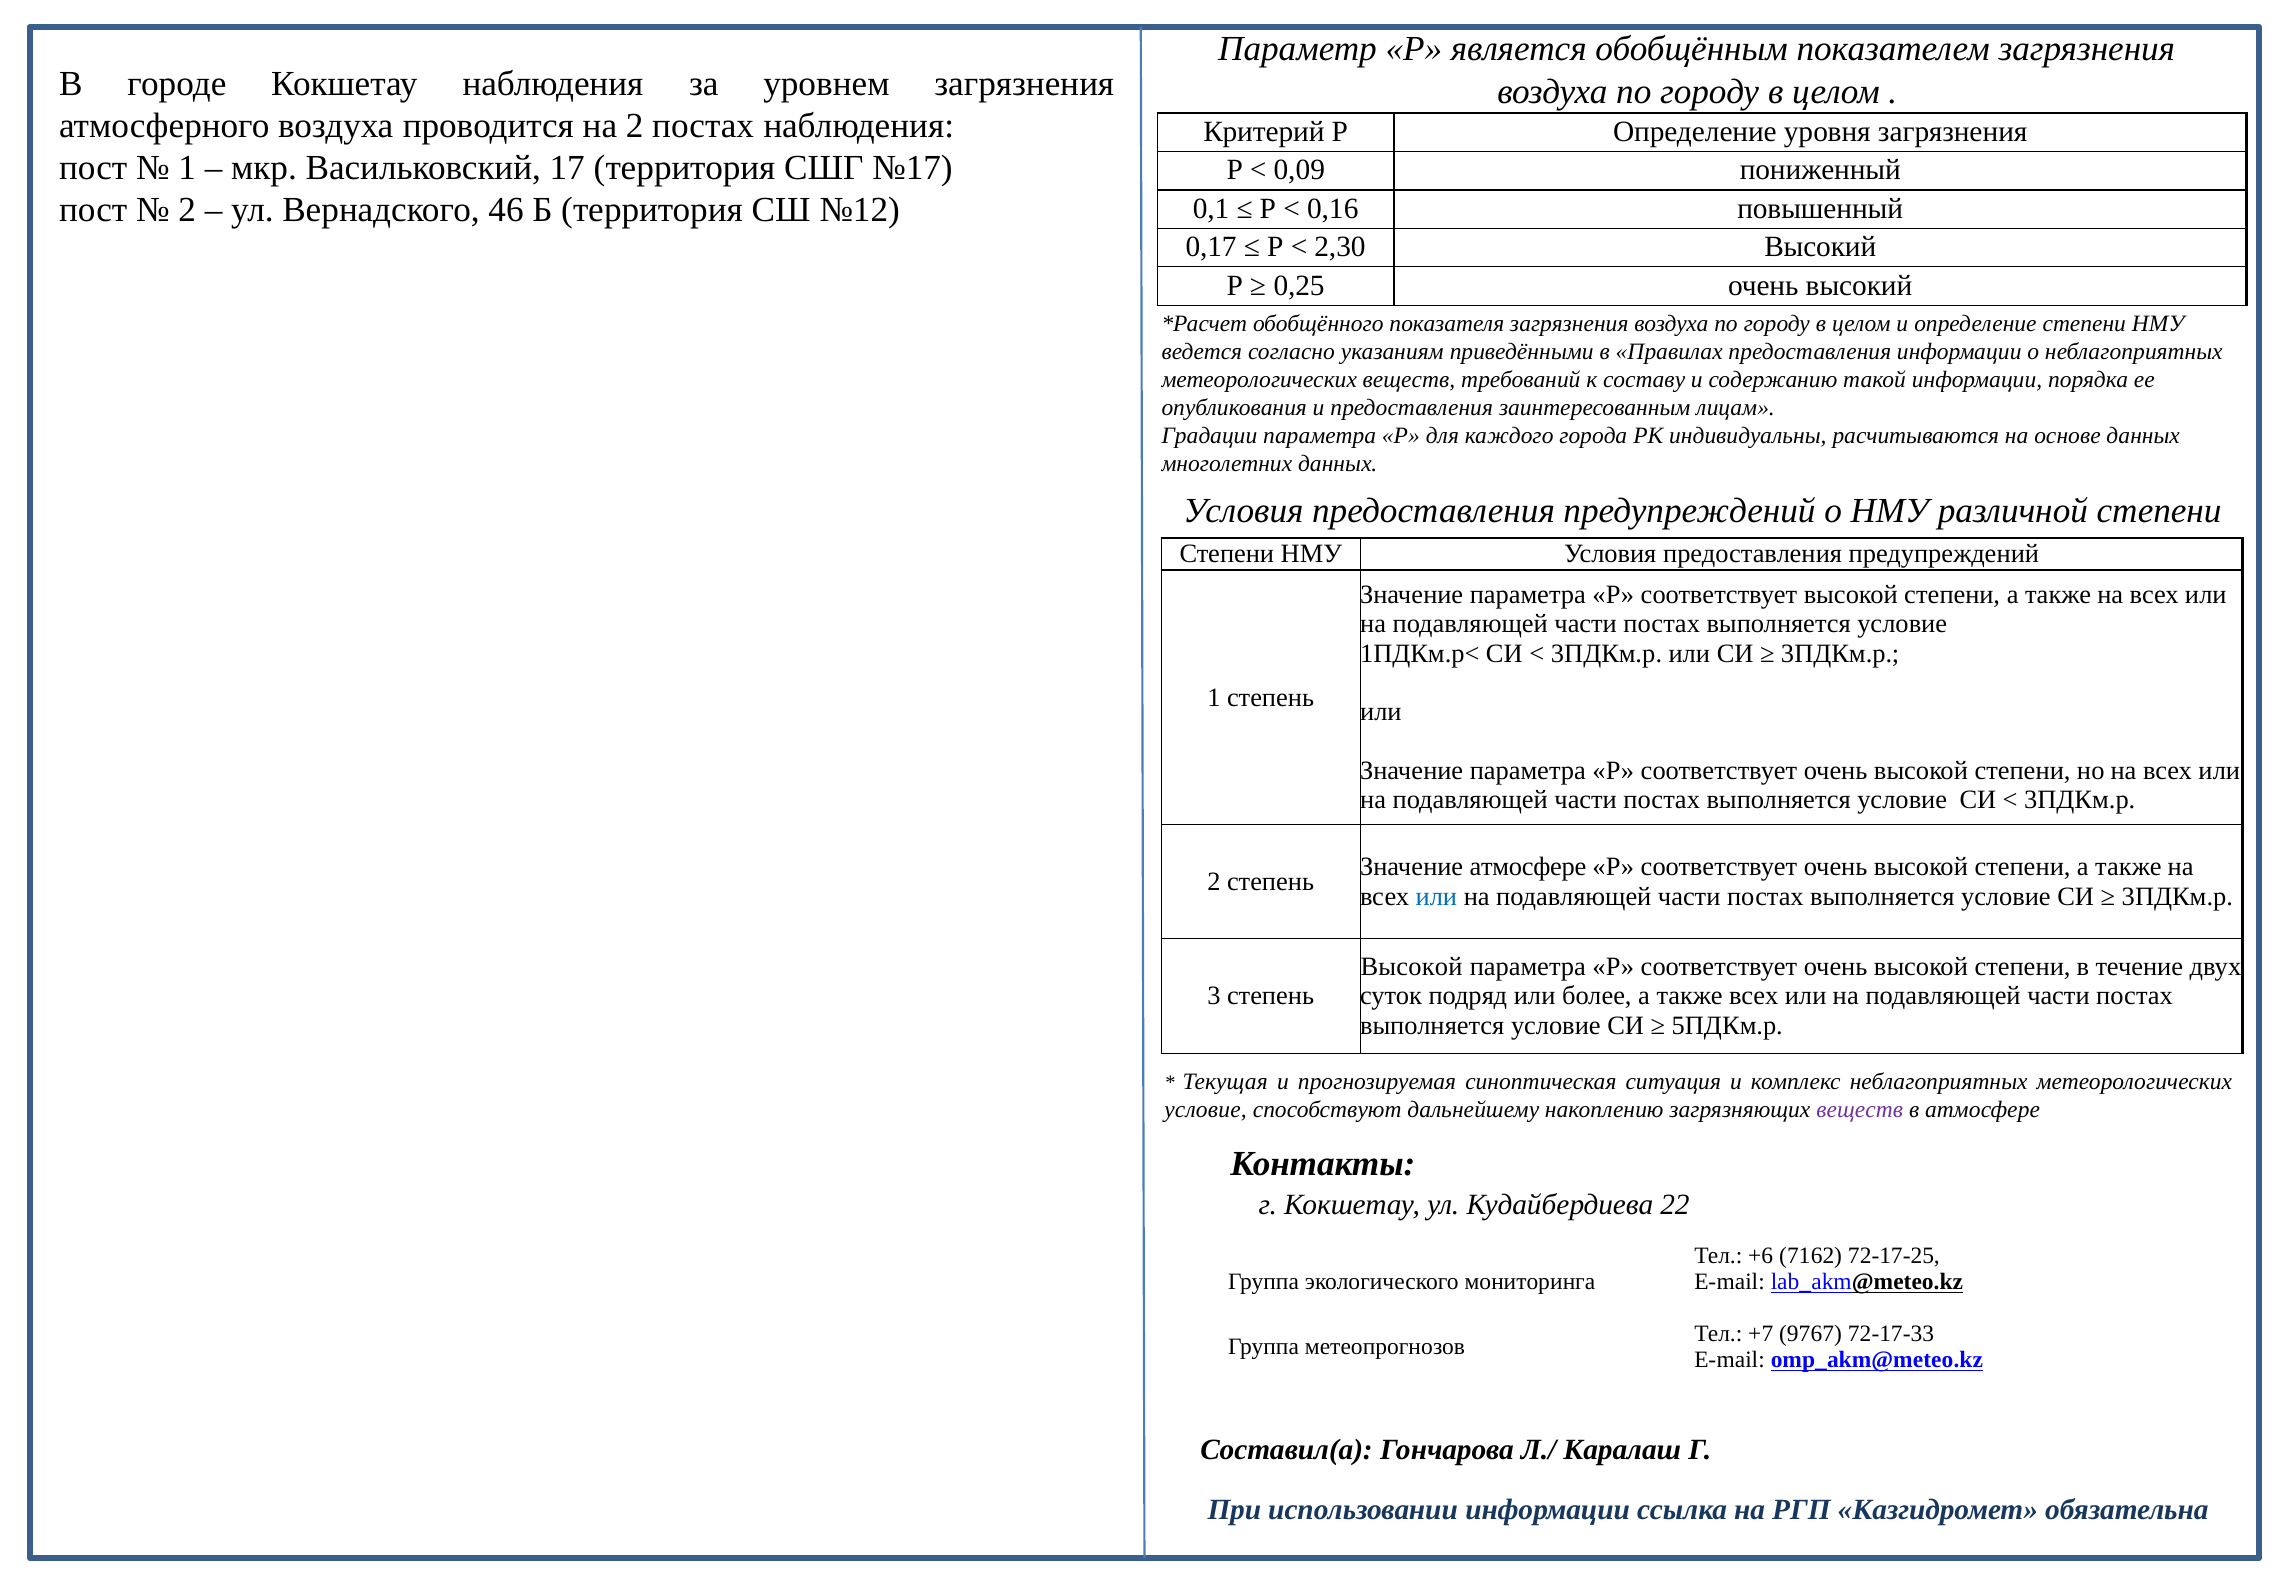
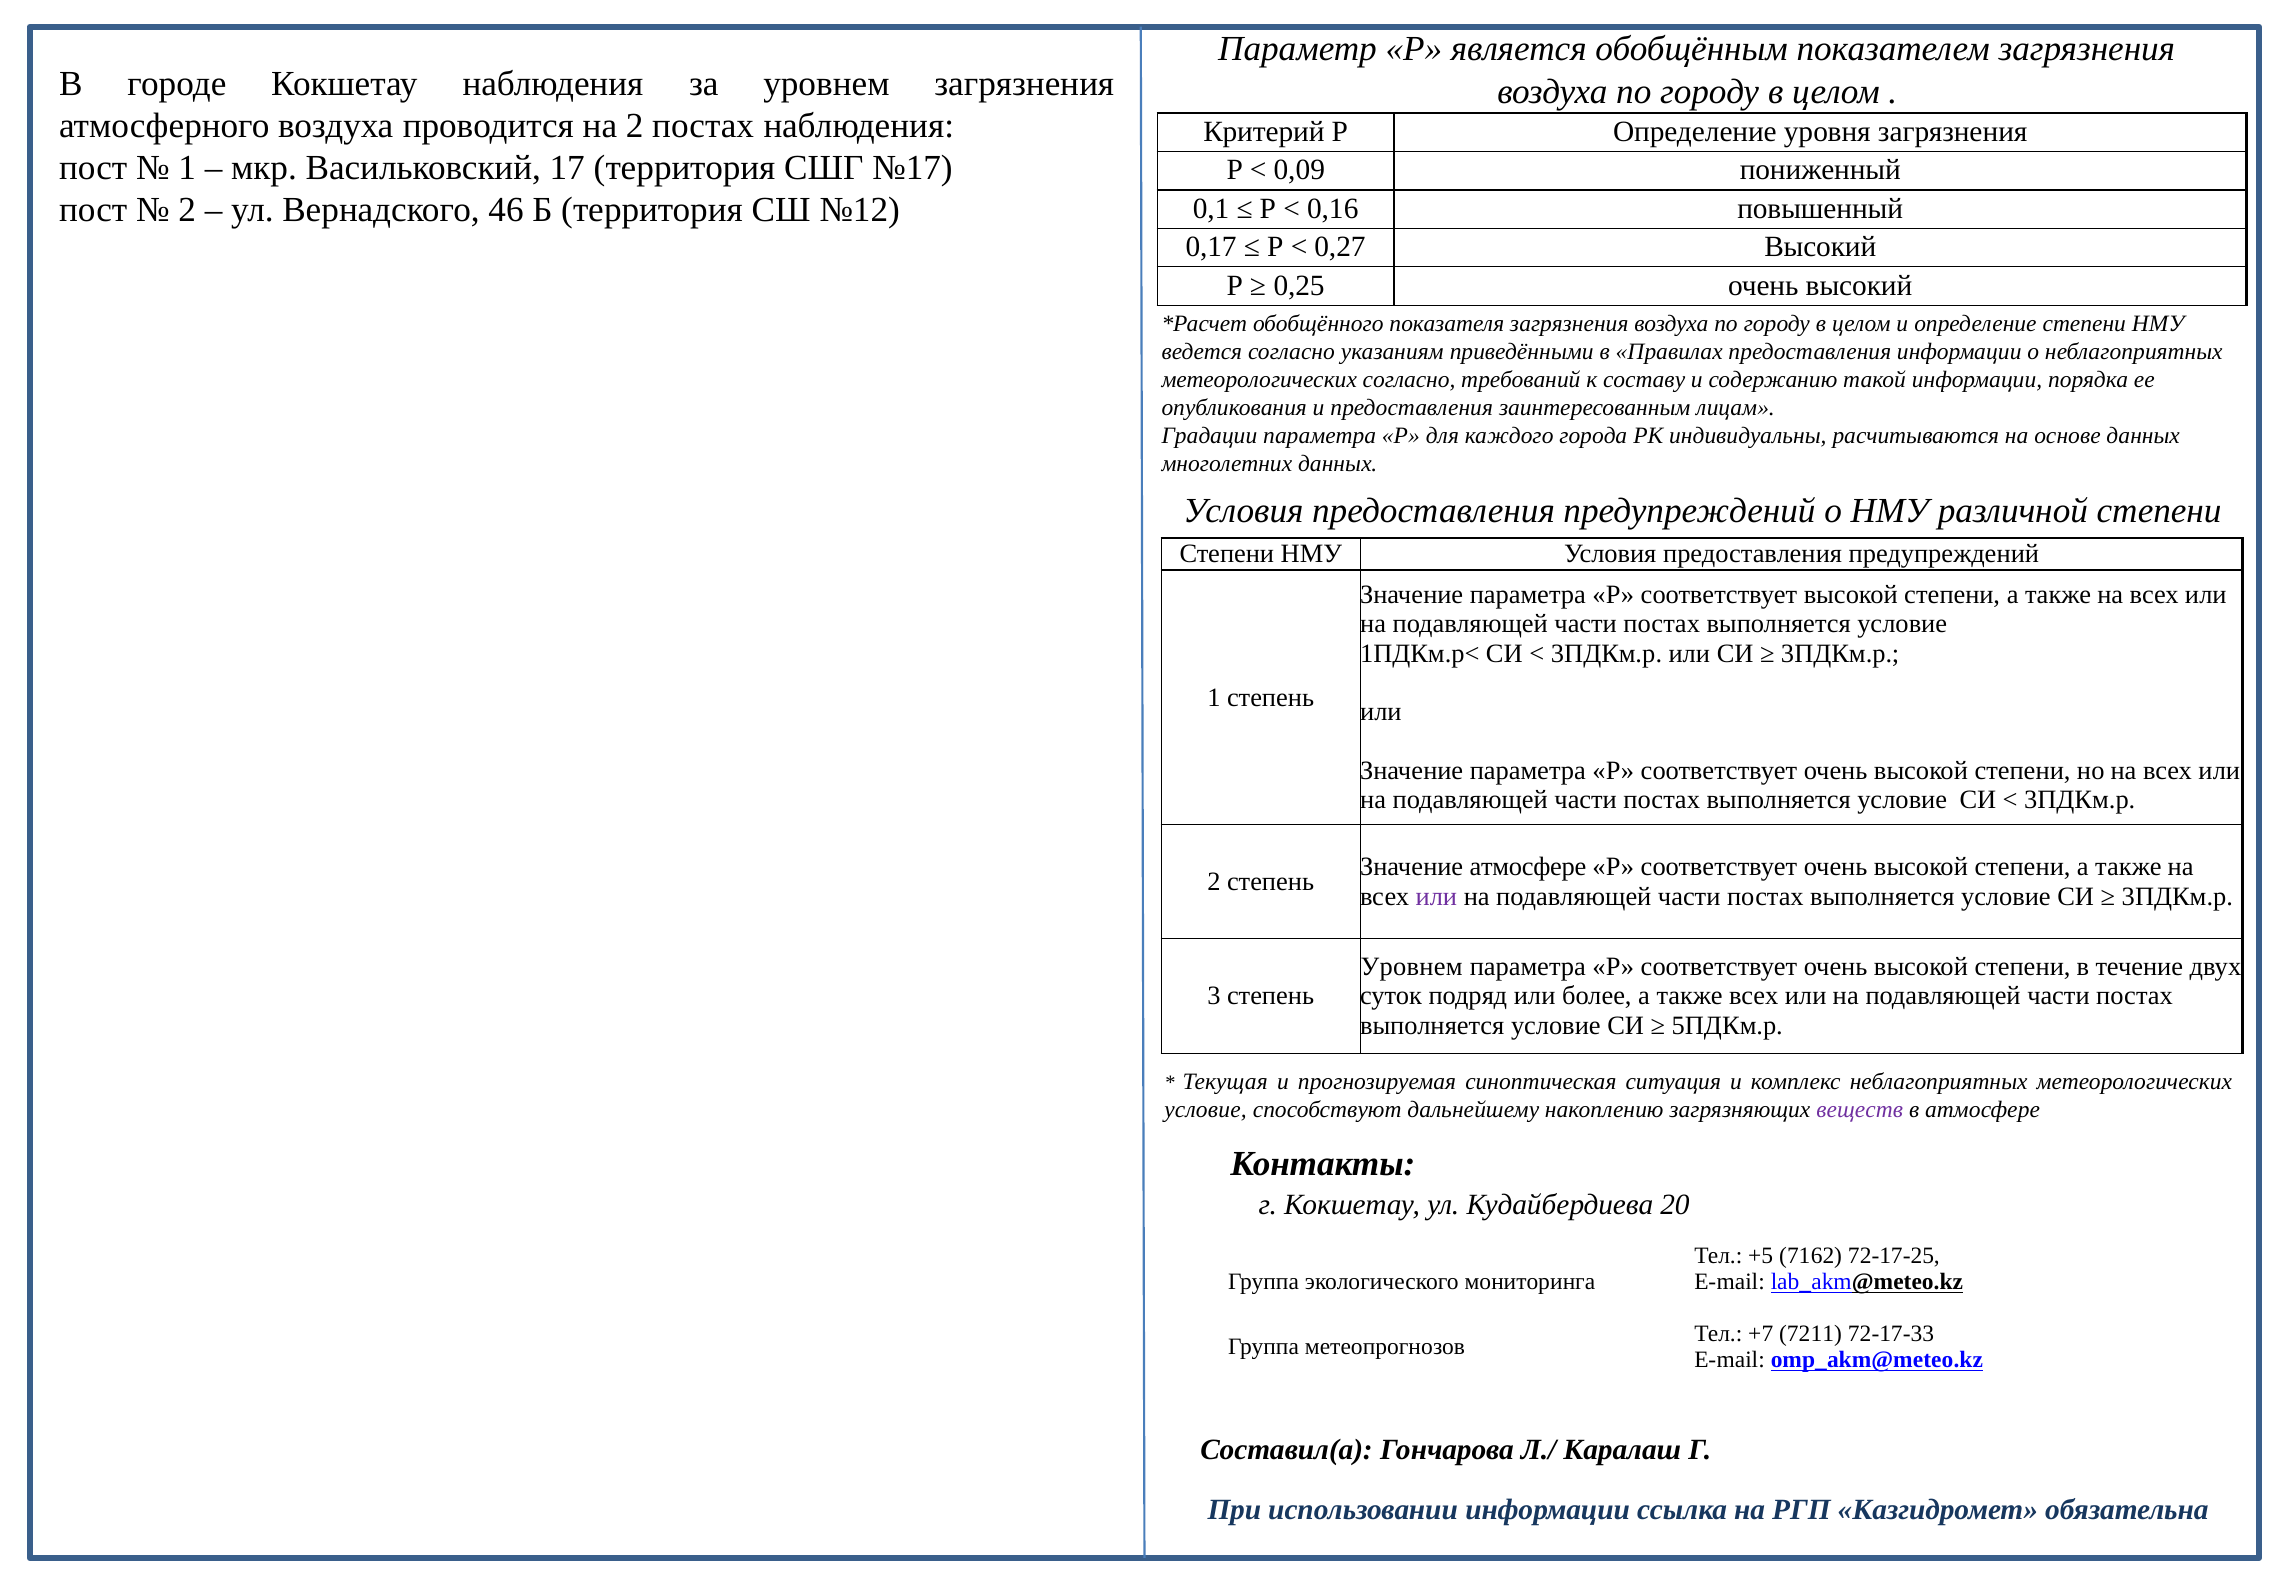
2,30: 2,30 -> 0,27 (1340, 247)
метеорологических веществ: веществ -> согласно (1409, 380)
или colour: blue -> purple (1436, 896)
Высокой: Высокой -> Уровнем (1412, 967)
22: 22 -> 20 (1675, 1205)
+6: +6 -> +5 (1761, 1256)
9767: 9767 -> 7211 (1811, 1333)
